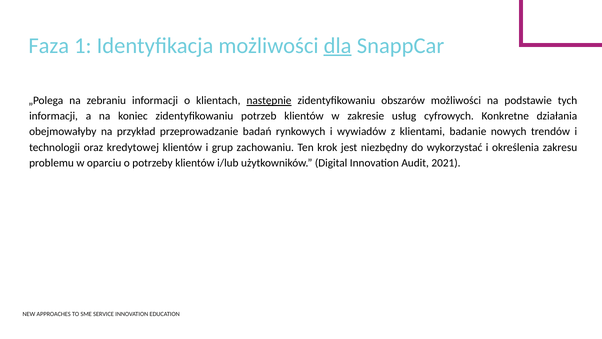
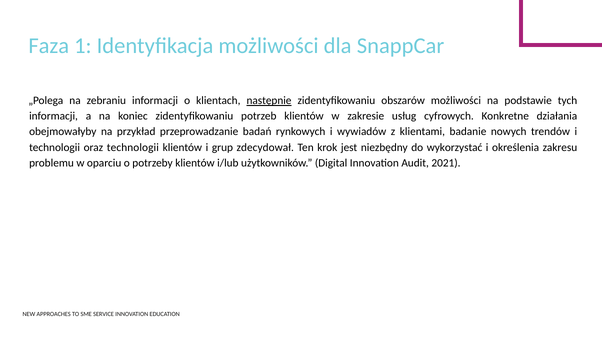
dla underline: present -> none (338, 46)
oraz kredytowej: kredytowej -> technologii (133, 147)
zachowaniu: zachowaniu -> zdecydował (265, 147)
